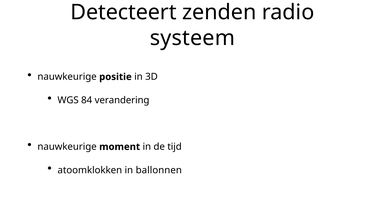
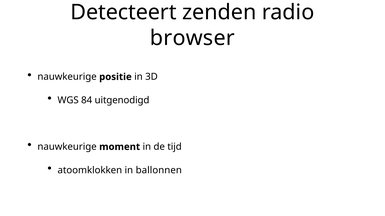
systeem: systeem -> browser (192, 38)
verandering: verandering -> uitgenodigd (122, 100)
